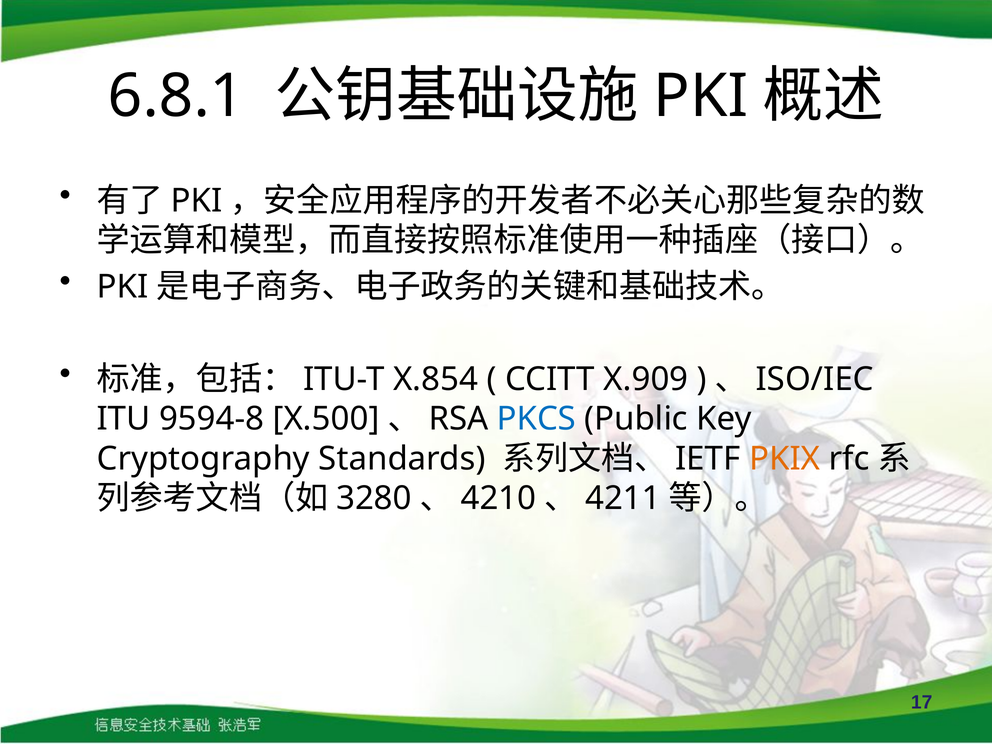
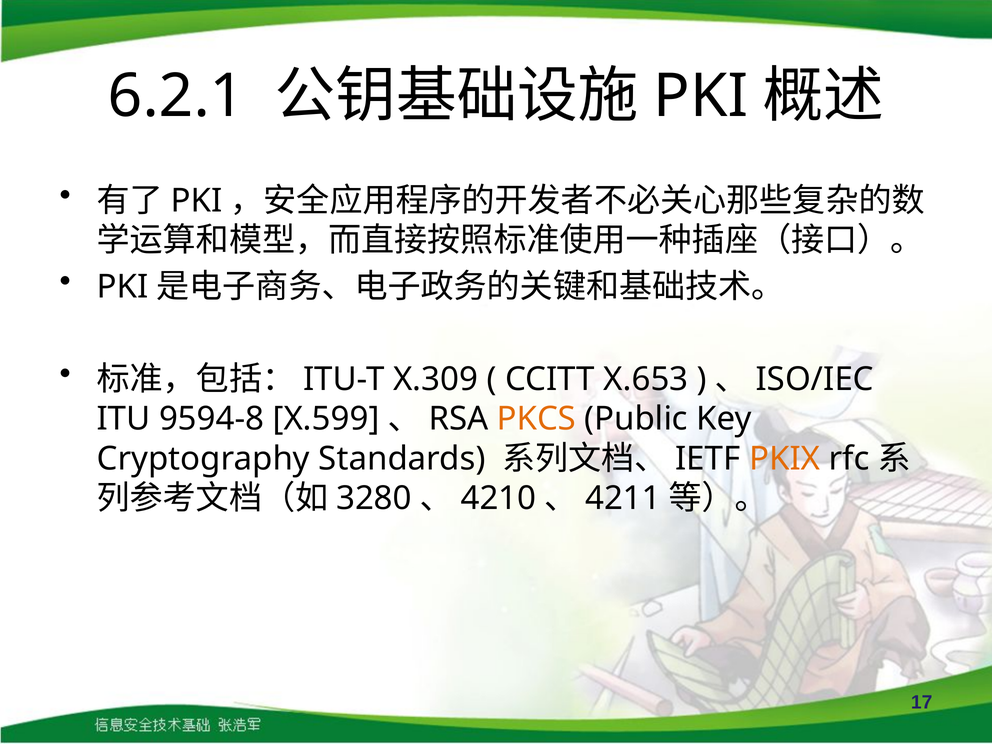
6.8.1: 6.8.1 -> 6.2.1 (176, 96)
X.854: X.854 -> X.309 (436, 379)
X.909: X.909 -> X.653 (646, 379)
X.500: X.500 -> X.599 (326, 419)
PKCS colour: blue -> orange (536, 419)
